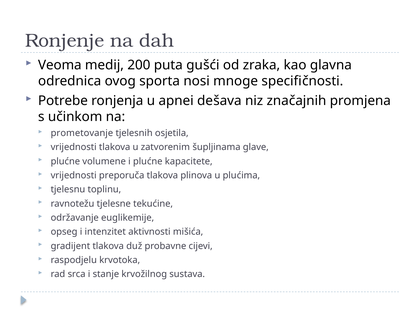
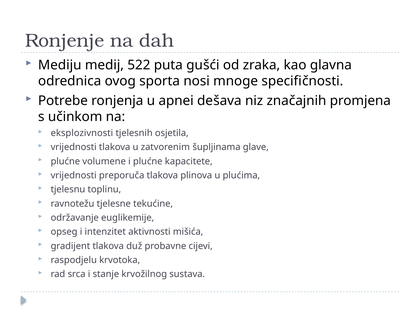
Veoma: Veoma -> Mediju (60, 65)
200: 200 -> 522 (139, 65)
prometovanje: prometovanje -> eksplozivnosti (82, 133)
